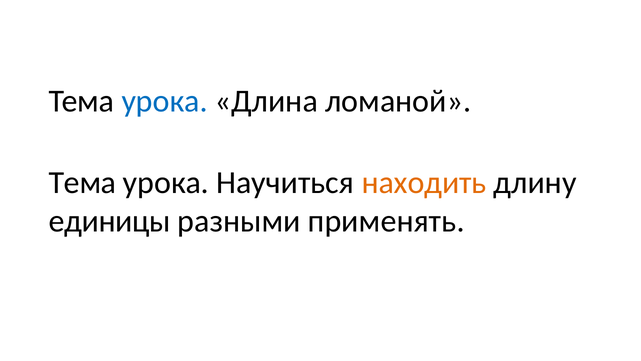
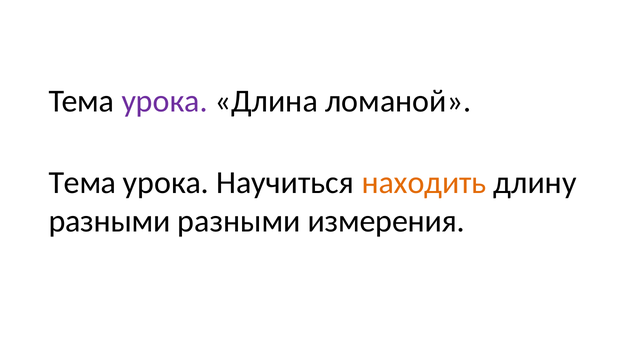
урока colour: blue -> purple (165, 101)
единицы: единицы -> разными (110, 221)
применять: применять -> измерения (386, 221)
